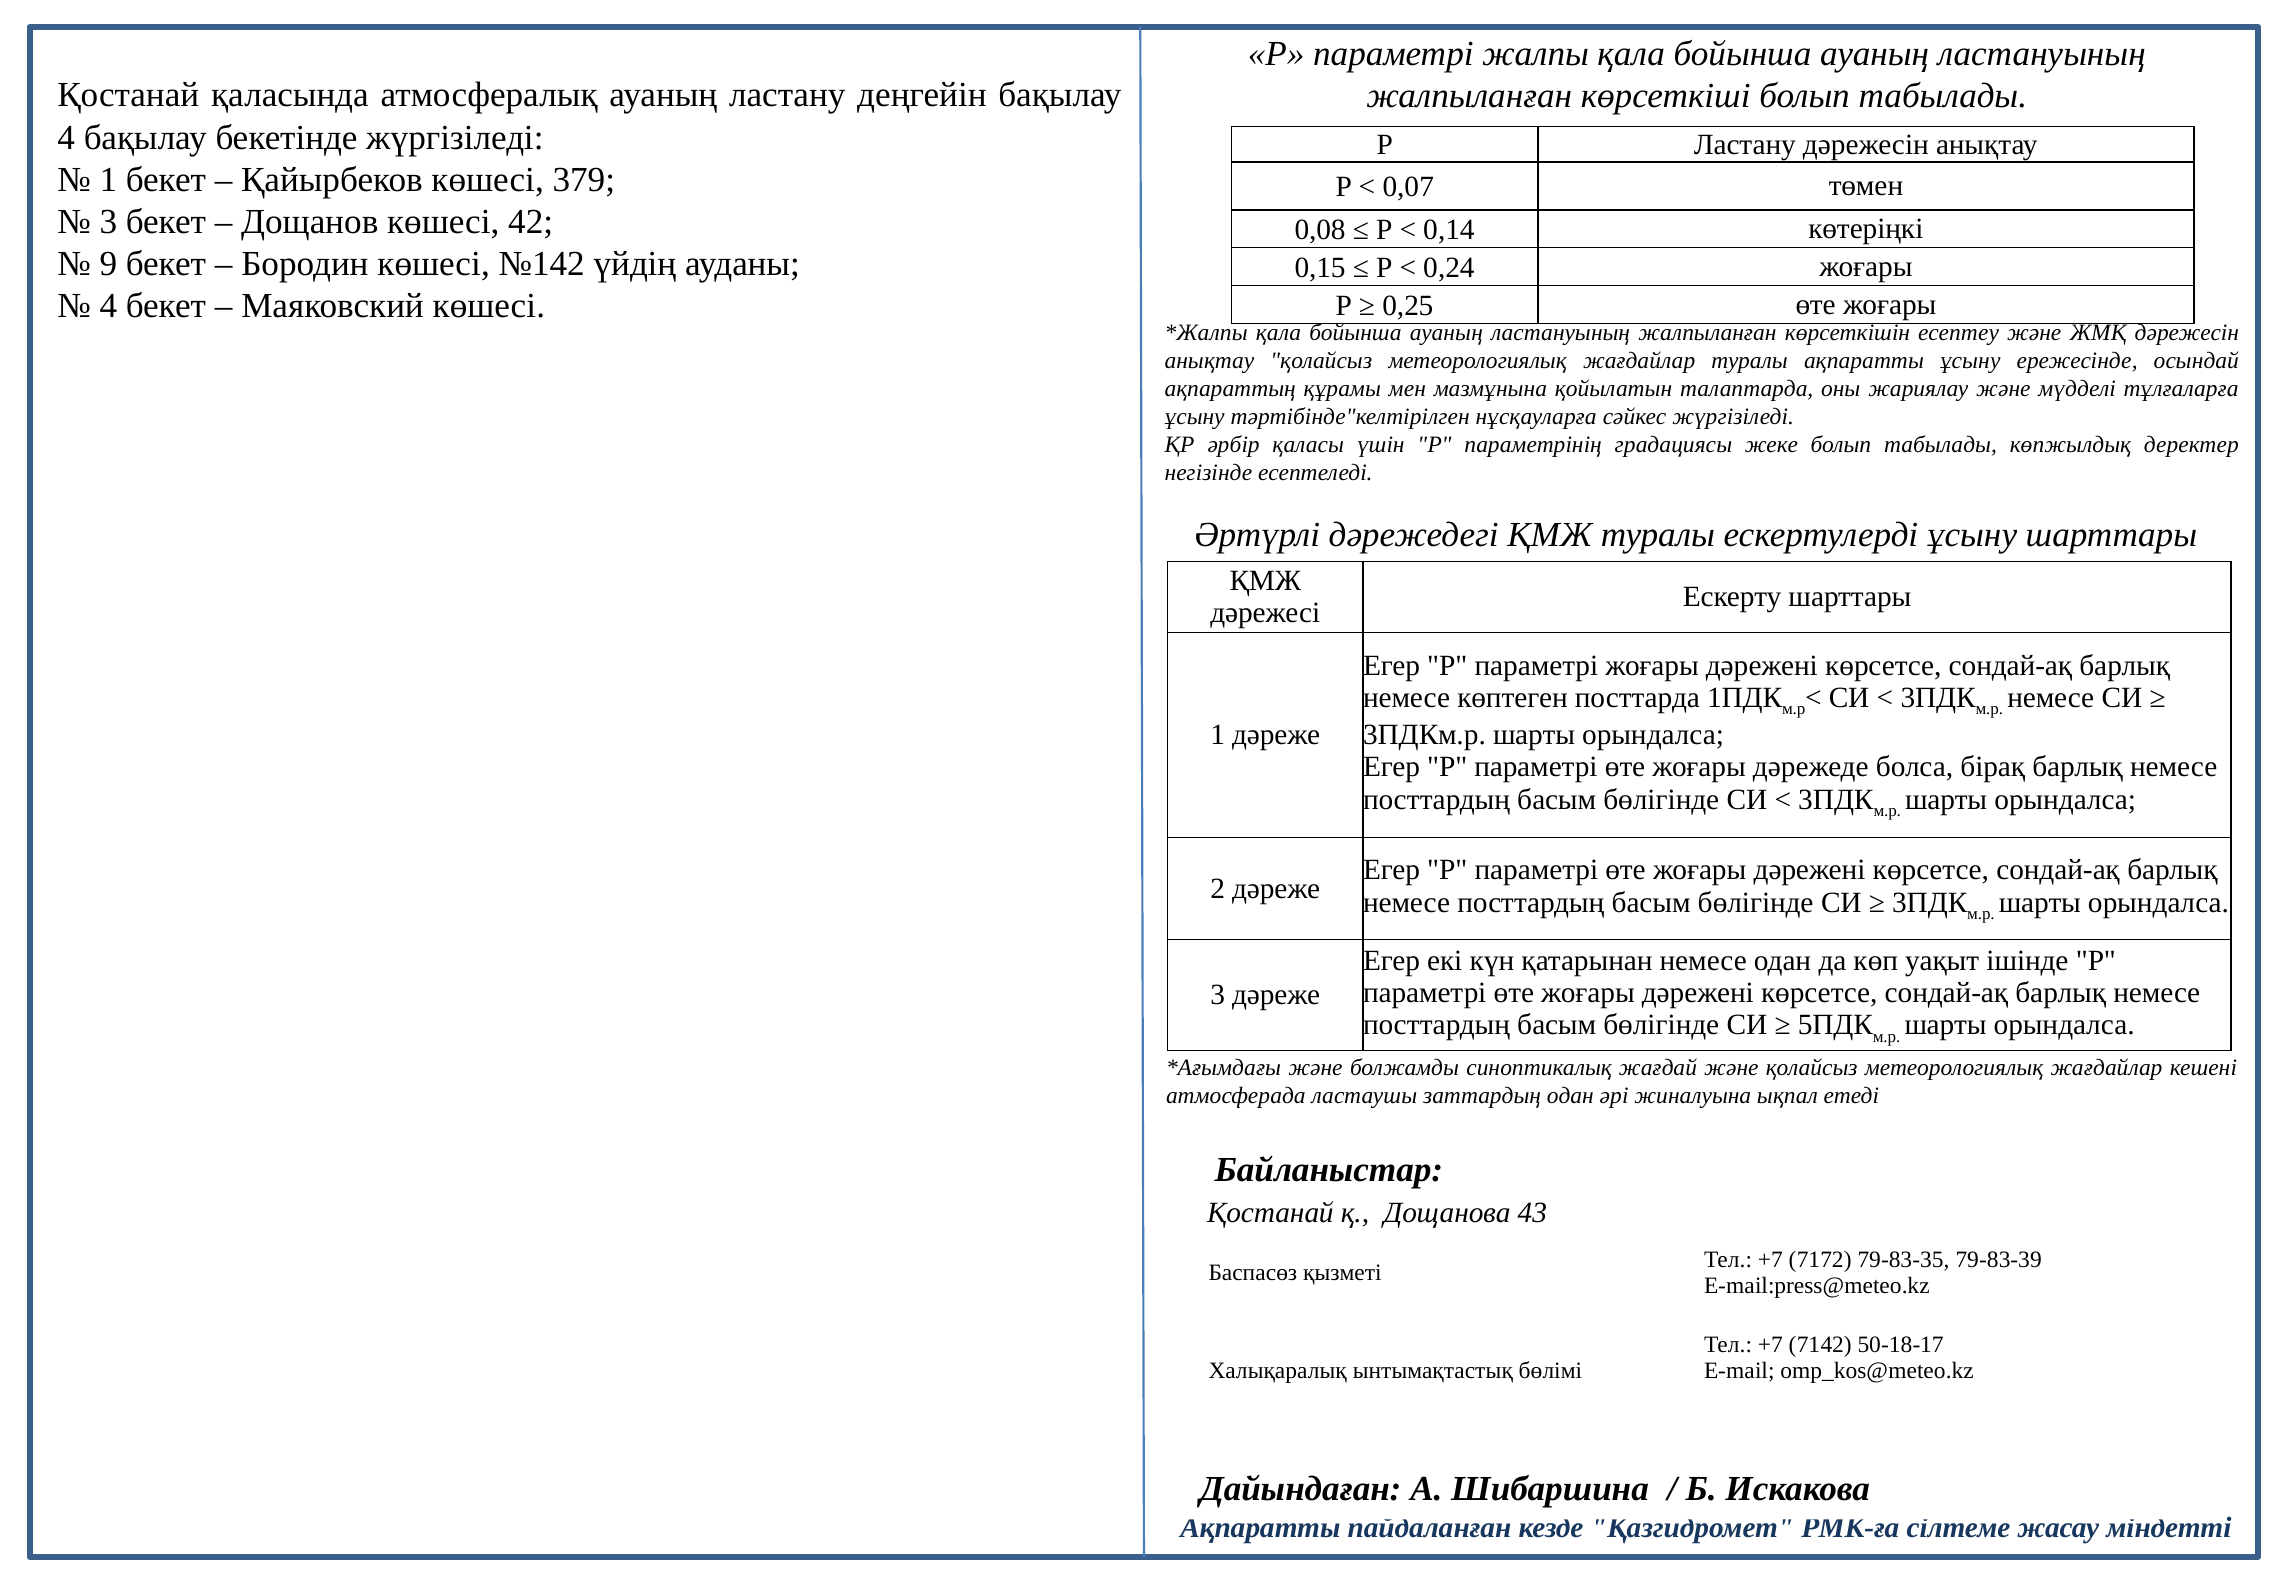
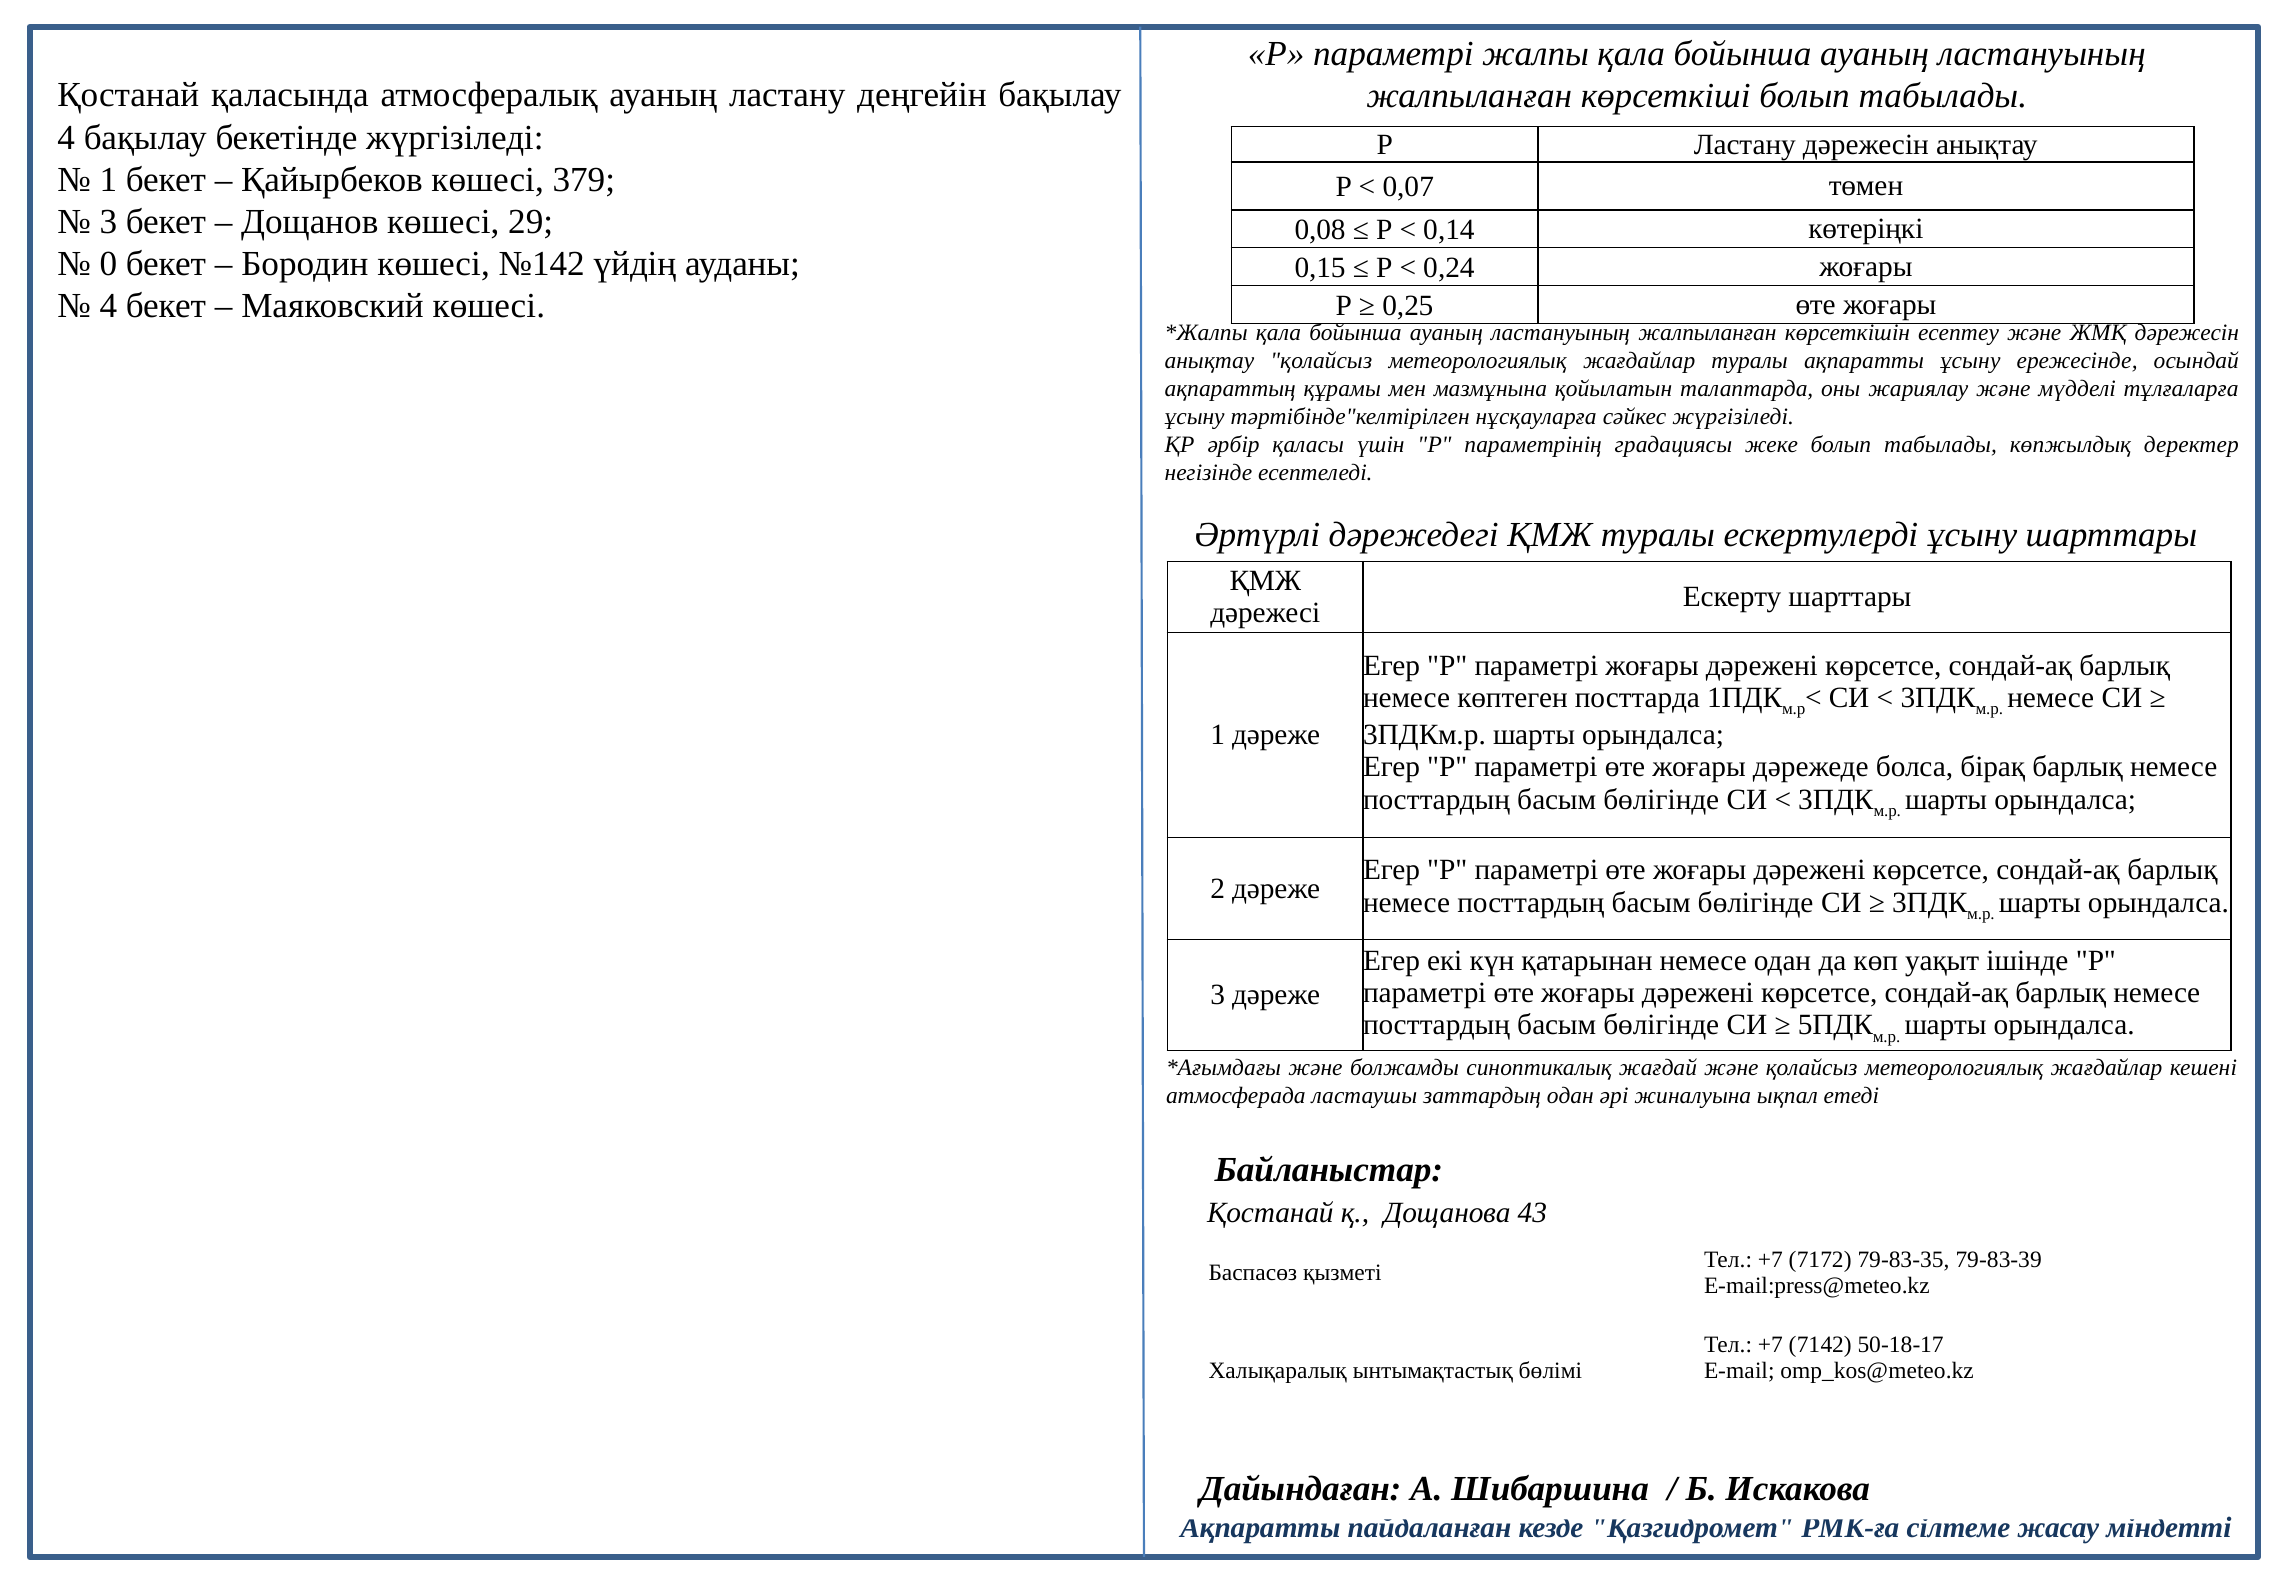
42: 42 -> 29 (531, 222)
9: 9 -> 0 (108, 264)
